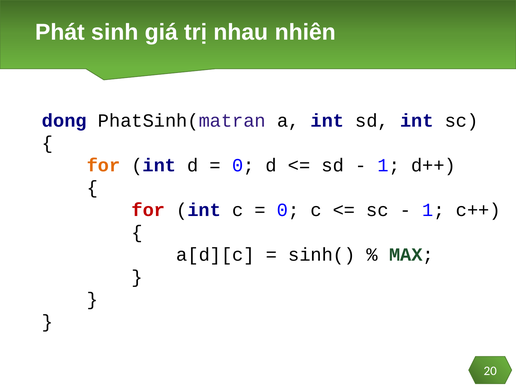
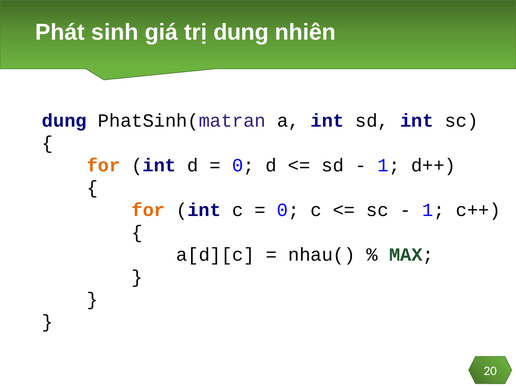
trị nhau: nhau -> dung (241, 32)
dong: dong -> dung (64, 121)
for colour: red -> orange (148, 210)
sinh(: sinh( -> nhau( (322, 255)
